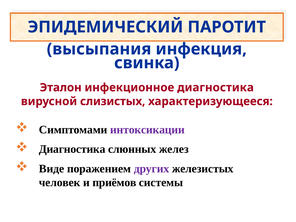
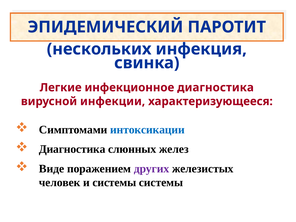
высыпания: высыпания -> нескольких (99, 49)
Эталон: Эталон -> Легкие (61, 88)
слизистых: слизистых -> инфекции (113, 101)
интоксикации colour: purple -> blue (147, 130)
и приёмов: приёмов -> системы (114, 183)
